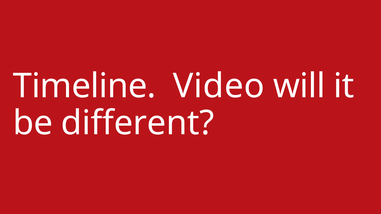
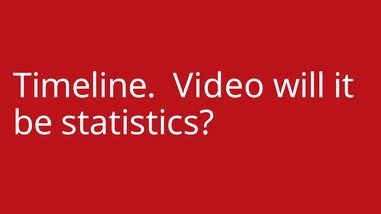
different: different -> statistics (138, 123)
